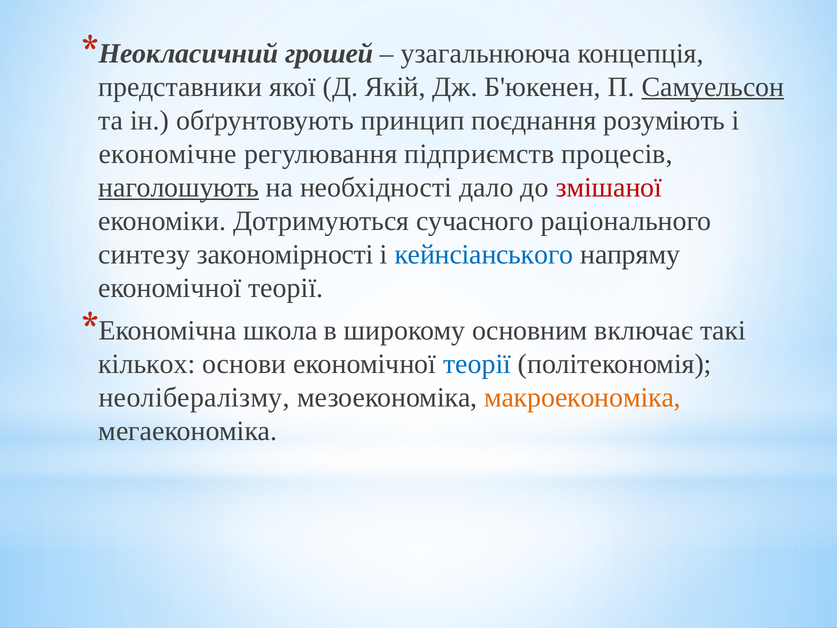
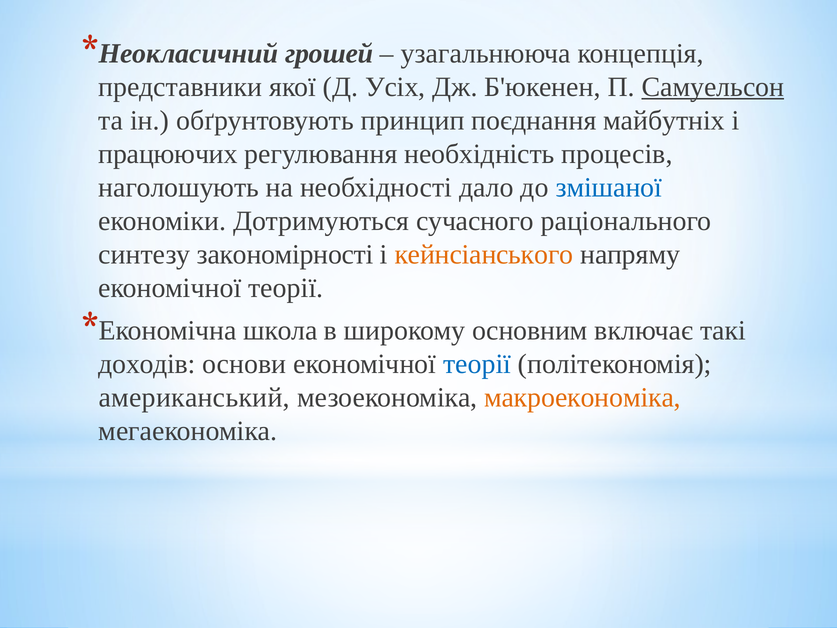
Якій: Якій -> Усіх (395, 87)
розуміють: розуміють -> майбутніх (664, 120)
економічне: економічне -> працюючих (168, 154)
підприємств: підприємств -> необхідність (479, 154)
наголошують underline: present -> none (179, 187)
змішаної colour: red -> blue (609, 187)
кейнсіанського colour: blue -> orange (484, 254)
кількох: кількох -> доходів (147, 364)
неолібералізму: неолібералізму -> американський (194, 397)
